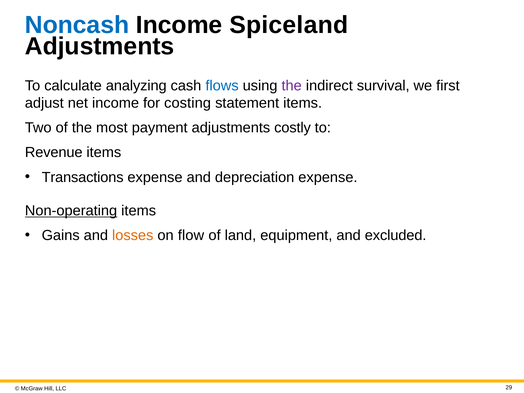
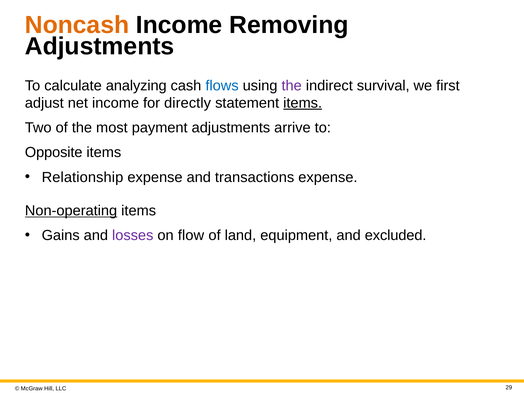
Noncash colour: blue -> orange (77, 25)
Spiceland: Spiceland -> Removing (289, 25)
costing: costing -> directly (188, 103)
items underline: none -> present (303, 103)
costly: costly -> arrive (292, 128)
Revenue: Revenue -> Opposite (54, 153)
Transactions: Transactions -> Relationship (82, 177)
depreciation: depreciation -> transactions (255, 177)
losses colour: orange -> purple (133, 236)
